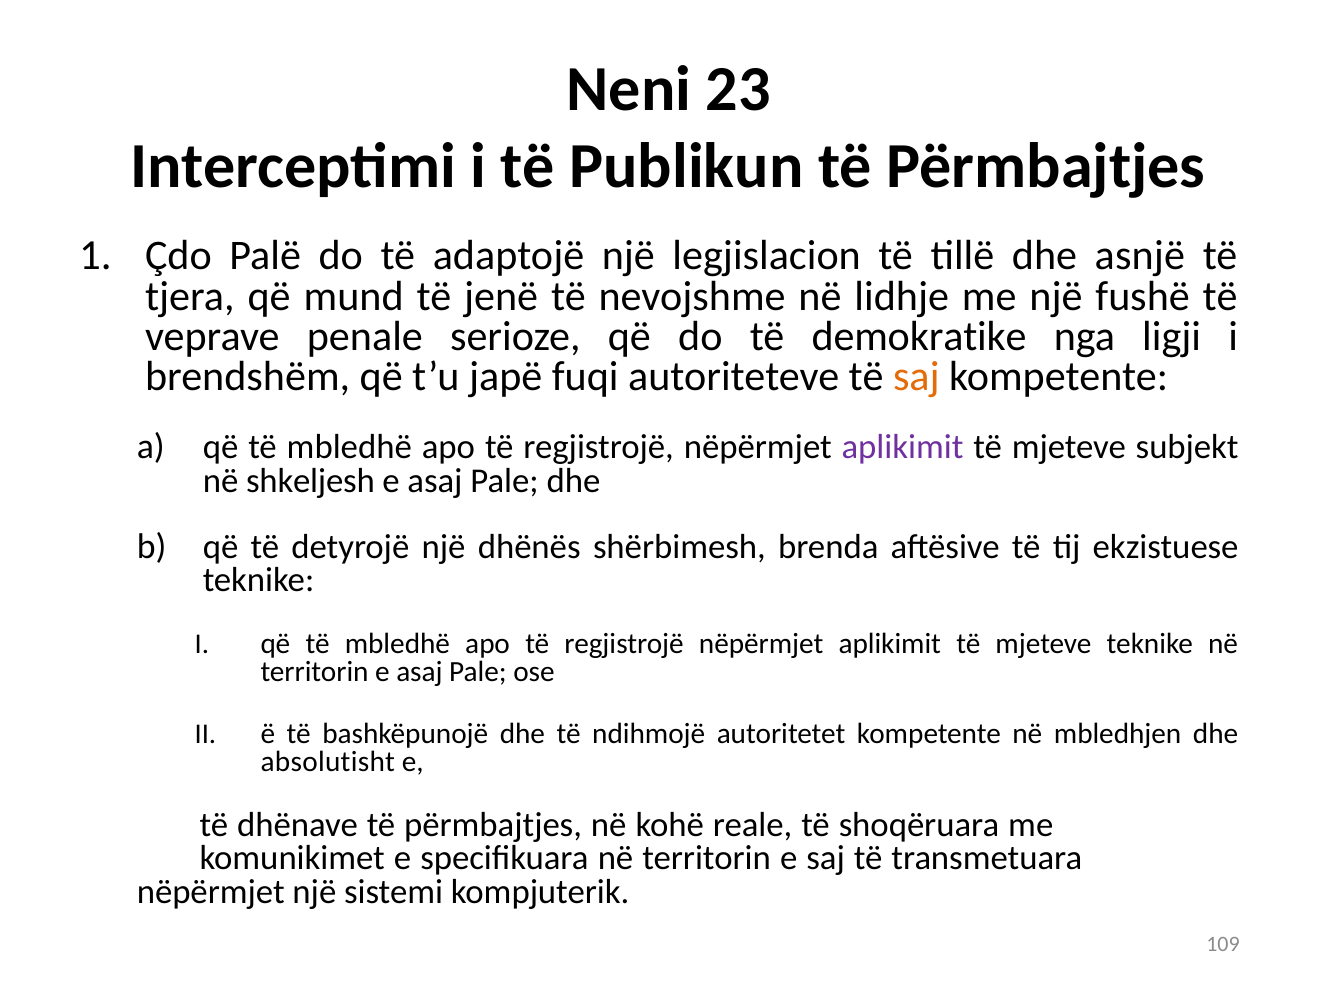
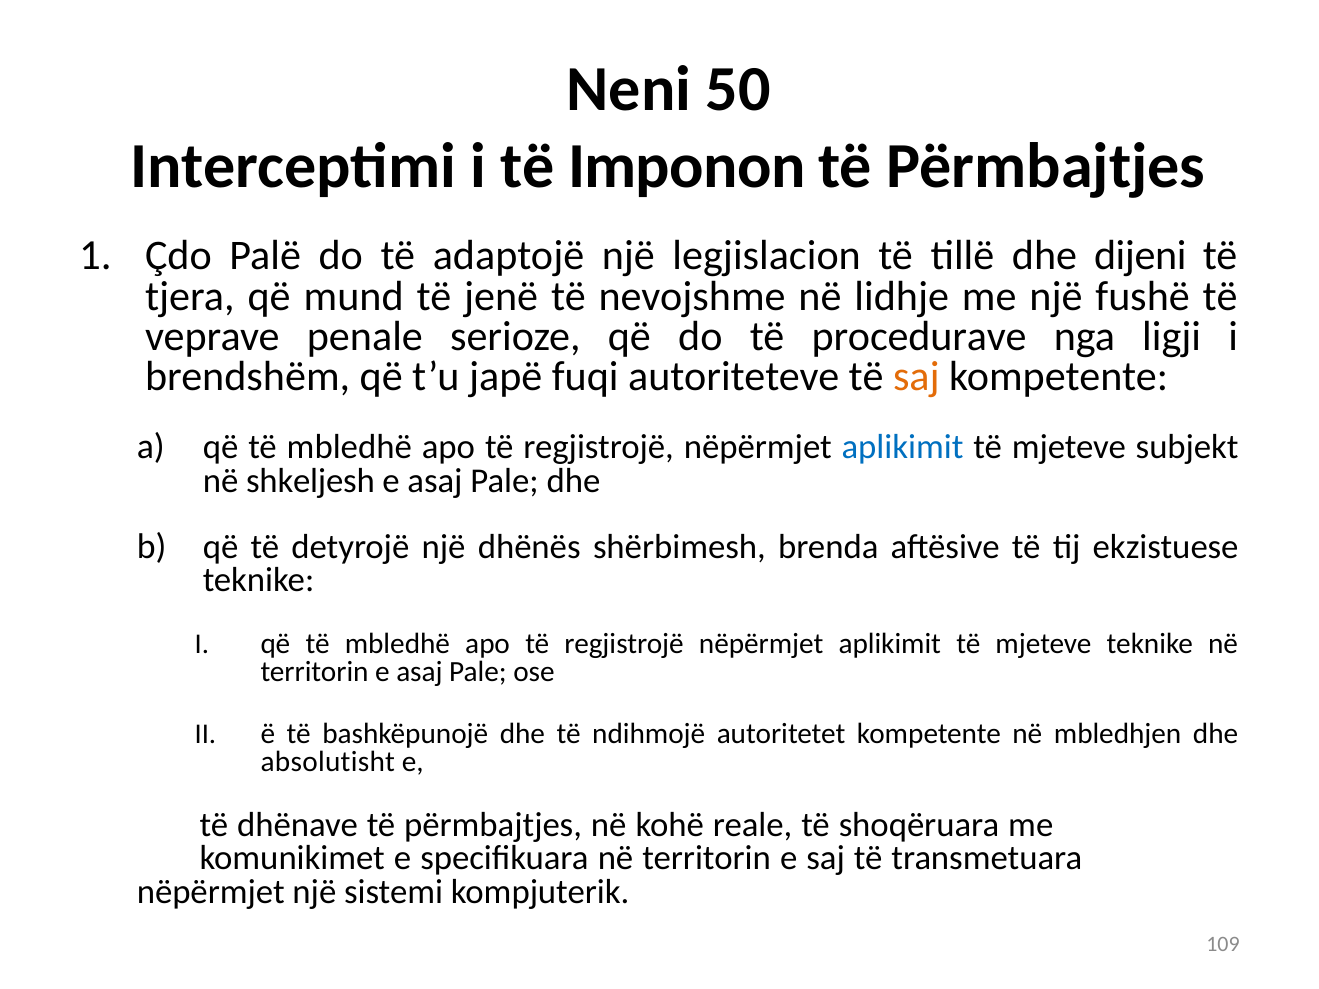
23: 23 -> 50 (738, 89)
Publikun: Publikun -> Imponon (687, 166)
asnjë: asnjë -> dijeni (1140, 256)
demokratike: demokratike -> procedurave (919, 337)
aplikimit colour: purple -> blue (902, 447)
